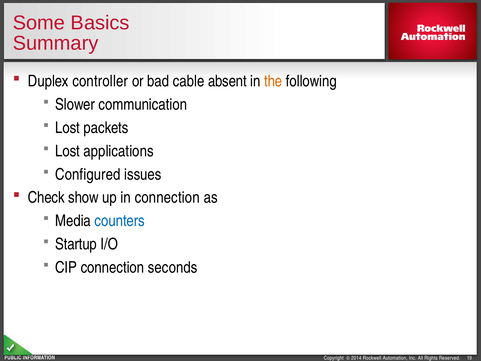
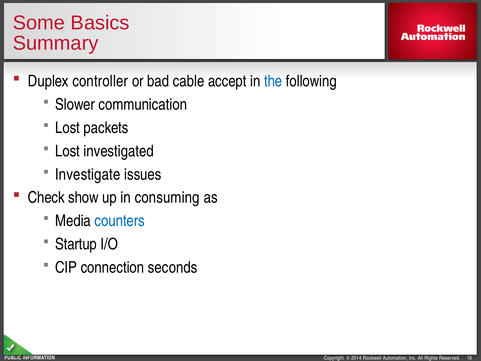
absent: absent -> accept (227, 81)
the colour: orange -> blue (273, 81)
applications: applications -> investigated (119, 151)
Configured: Configured -> Investigate (88, 174)
in connection: connection -> consuming (167, 198)
